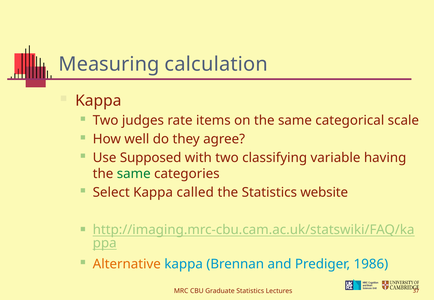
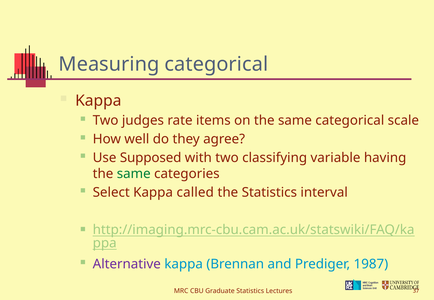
Measuring calculation: calculation -> categorical (216, 65)
website: website -> interval (324, 193)
Alternative colour: orange -> purple (127, 265)
1986: 1986 -> 1987 (371, 265)
